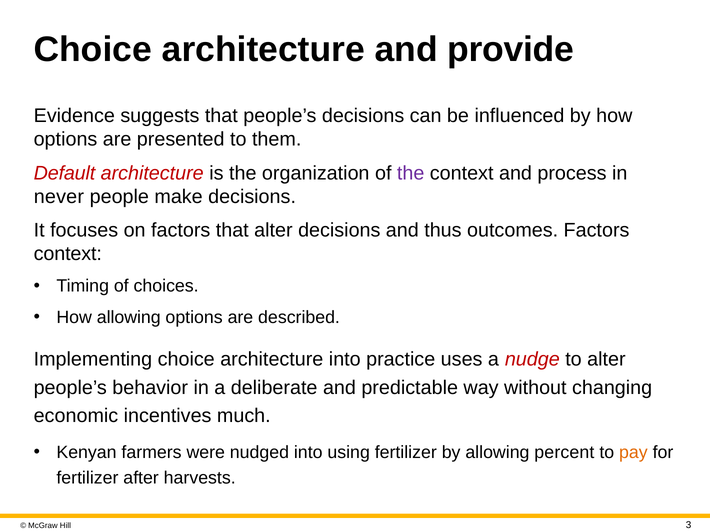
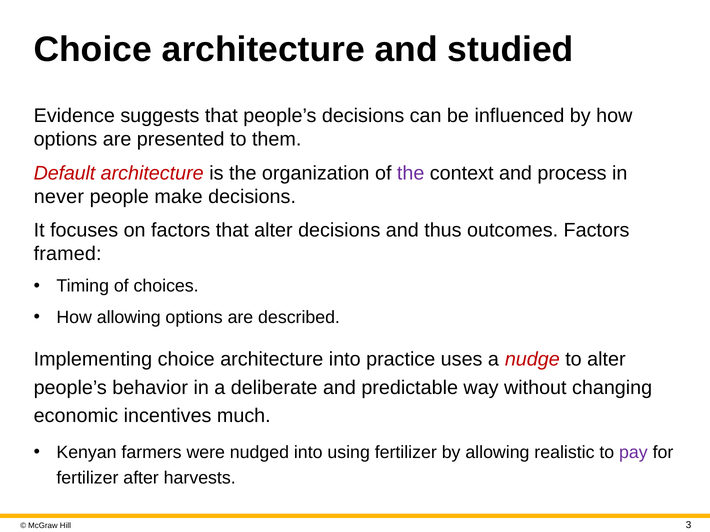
provide: provide -> studied (511, 50)
context: context -> framed (68, 254)
percent: percent -> realistic (564, 453)
pay colour: orange -> purple (633, 453)
